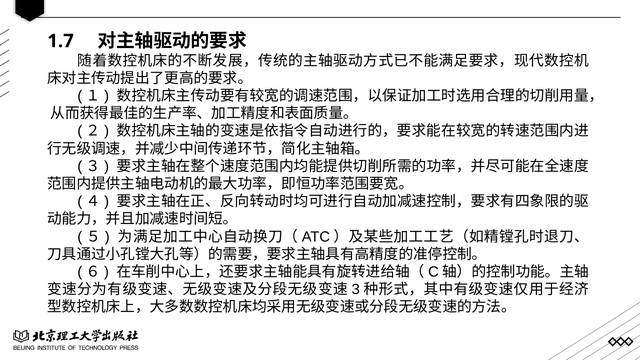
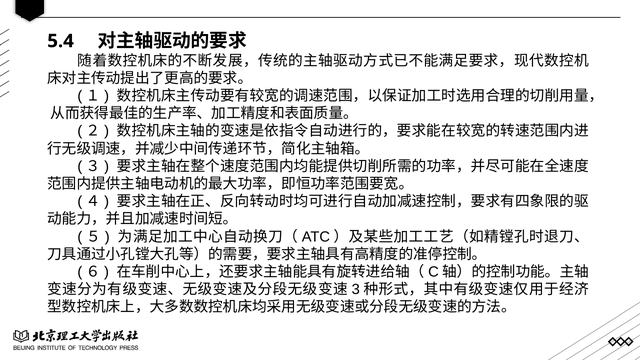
1.7: 1.7 -> 5.4 (61, 41)
